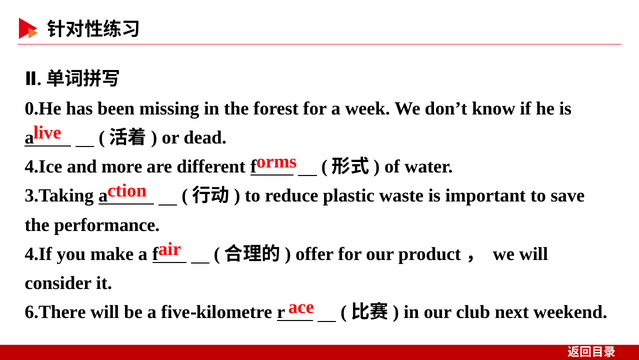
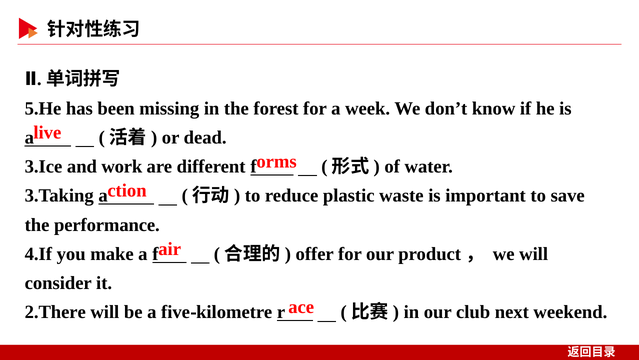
0.He: 0.He -> 5.He (43, 108)
4.Ice: 4.Ice -> 3.Ice (43, 166)
more: more -> work (122, 166)
6.There: 6.There -> 2.There (55, 312)
